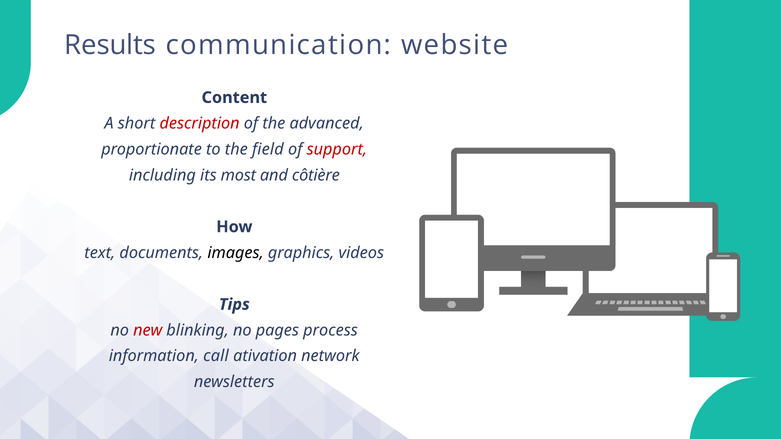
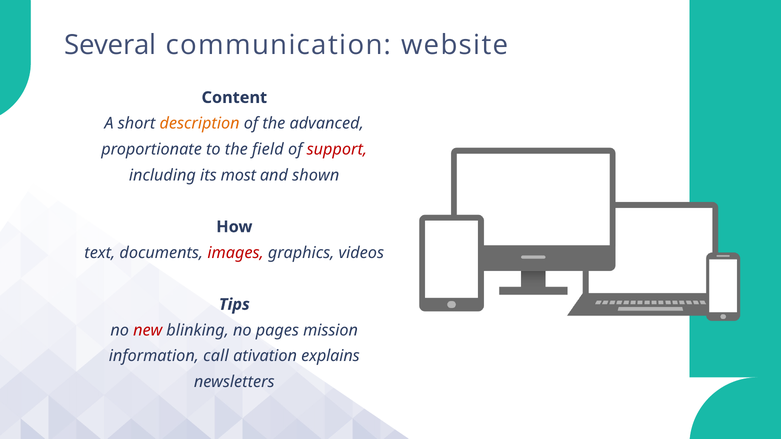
Results: Results -> Several (110, 45)
description colour: red -> orange (200, 124)
côtière: côtière -> shown (316, 175)
images colour: black -> red (236, 253)
process: process -> mission (331, 331)
network: network -> explains (330, 356)
